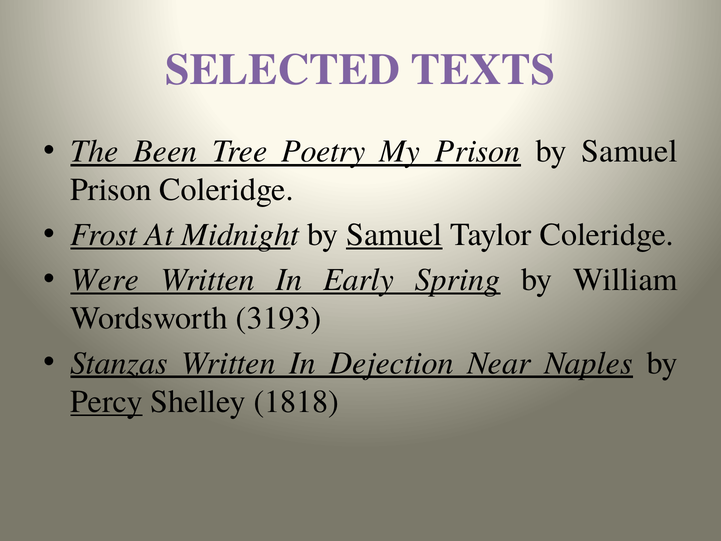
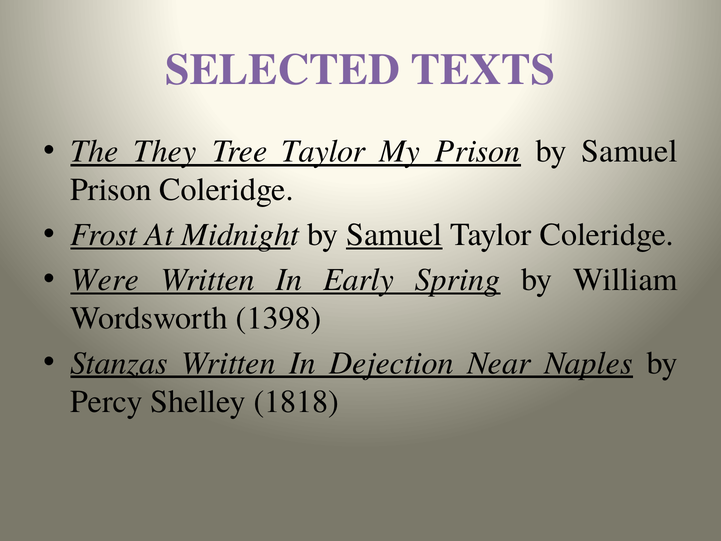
Been: Been -> They (165, 151)
Tree Poetry: Poetry -> Taylor (323, 151)
3193: 3193 -> 1398 (279, 318)
Percy underline: present -> none (106, 401)
